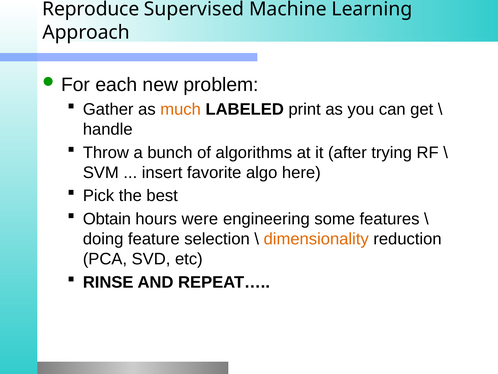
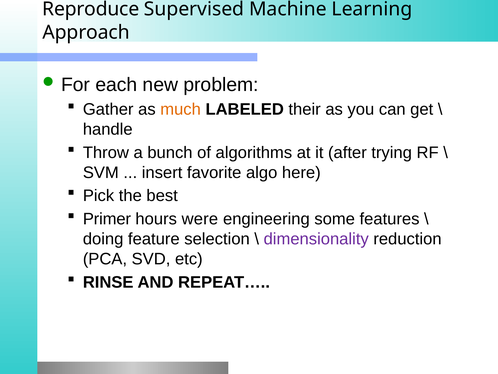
print: print -> their (305, 109)
Obtain: Obtain -> Primer (107, 219)
dimensionality colour: orange -> purple (316, 239)
